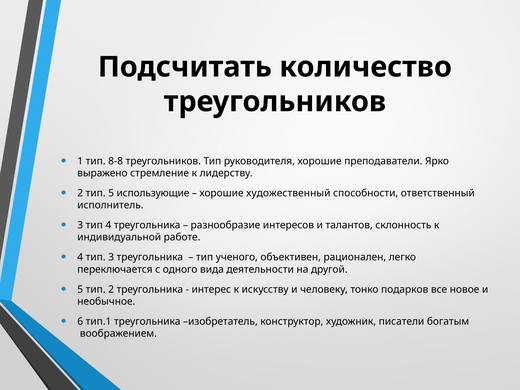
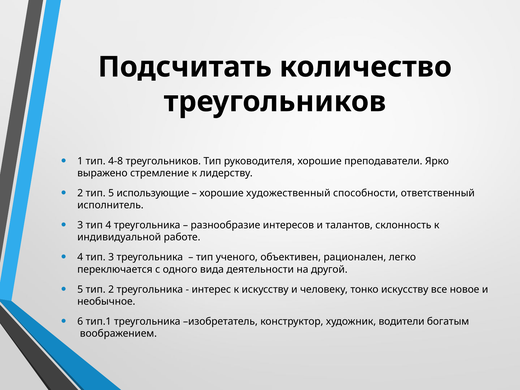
8-8: 8-8 -> 4-8 (116, 161)
тонко подарков: подарков -> искусству (405, 289)
писатели: писатели -> водители (402, 321)
